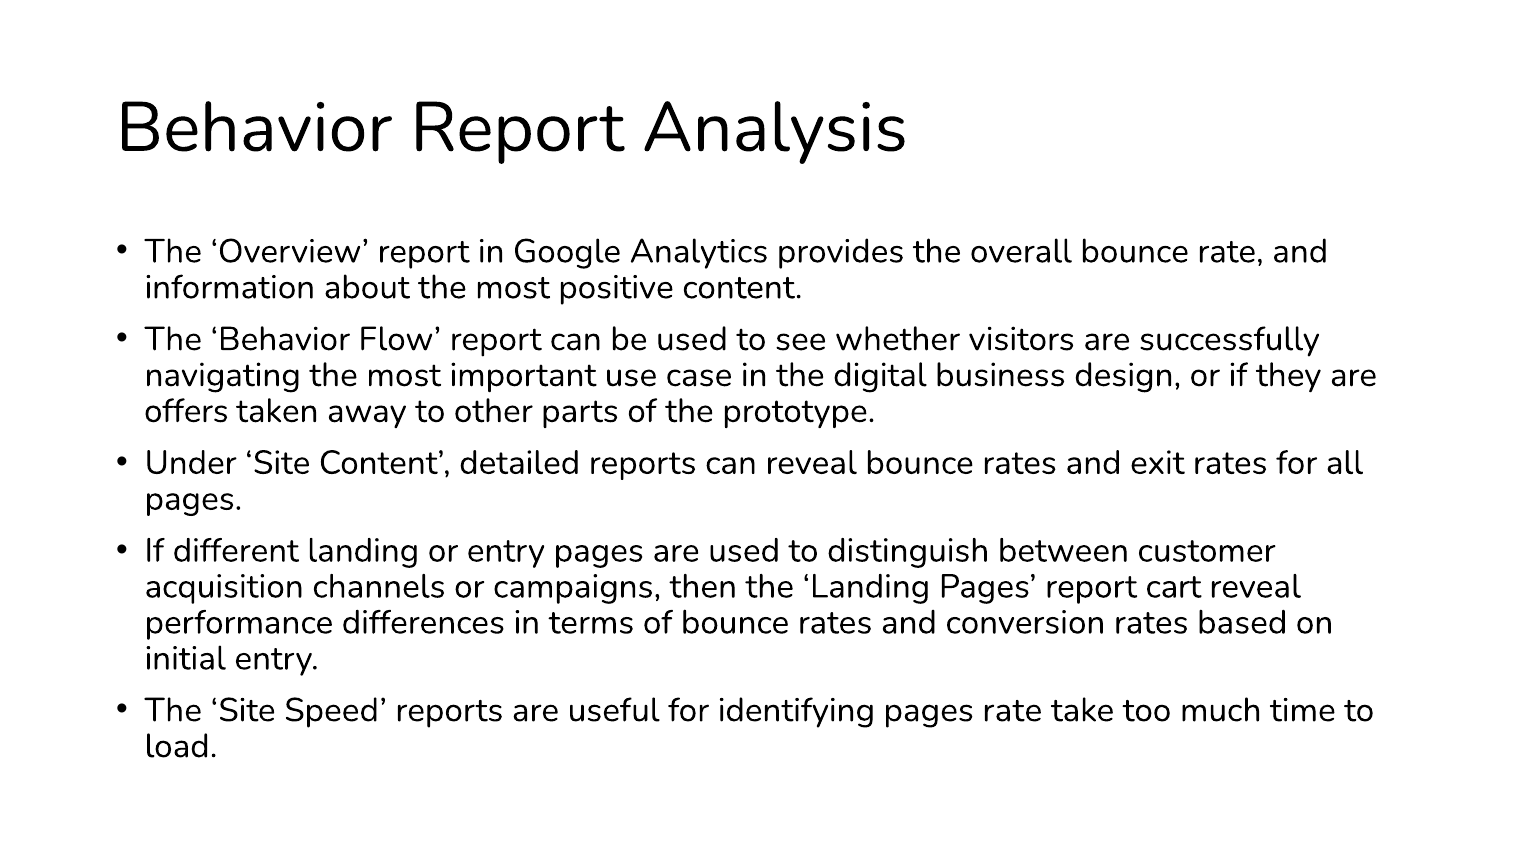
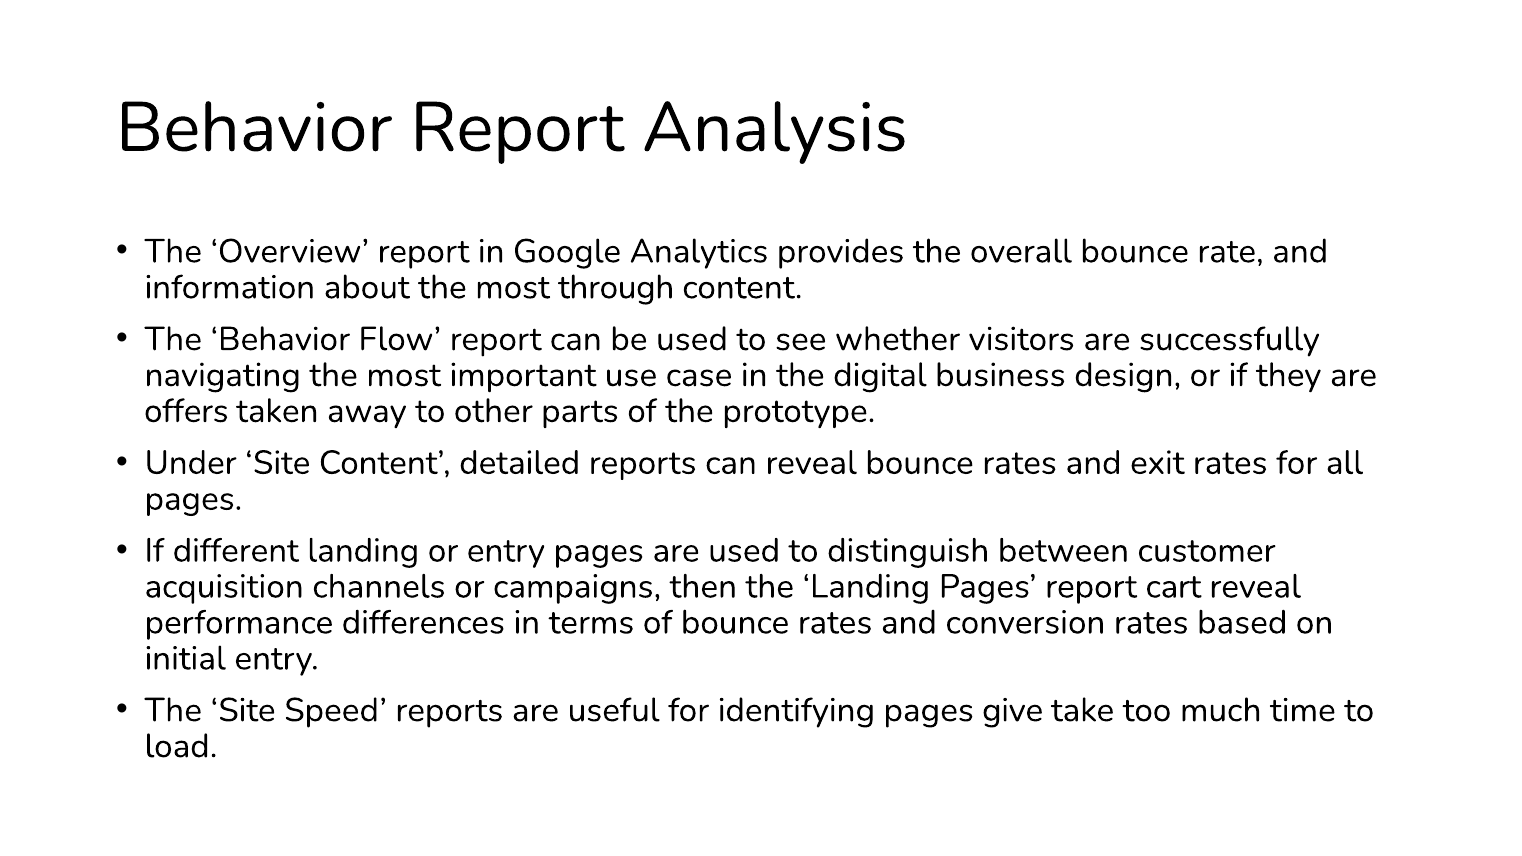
positive: positive -> through (616, 287)
pages rate: rate -> give (1013, 710)
